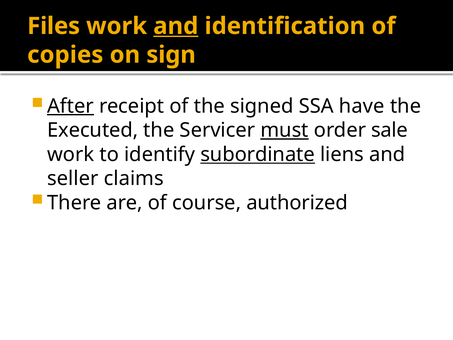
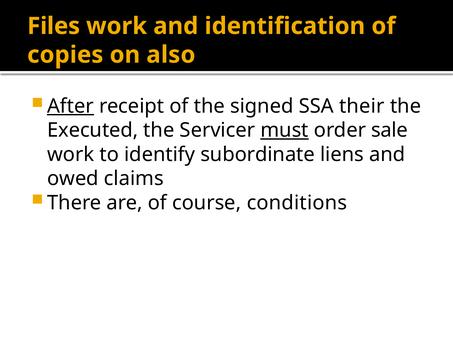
and underline: present -> none (176, 26)
sign: sign -> also (171, 55)
have: have -> their (362, 106)
subordinate underline: present -> none (258, 154)
seller: seller -> owed (73, 179)
authorized: authorized -> conditions (297, 203)
